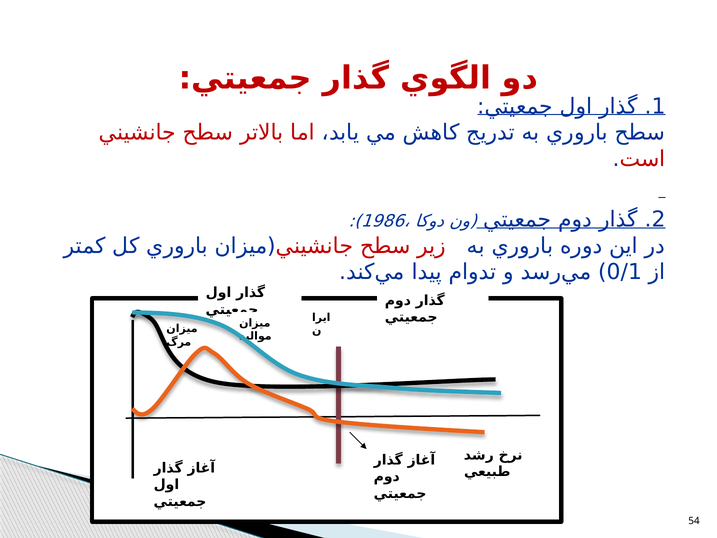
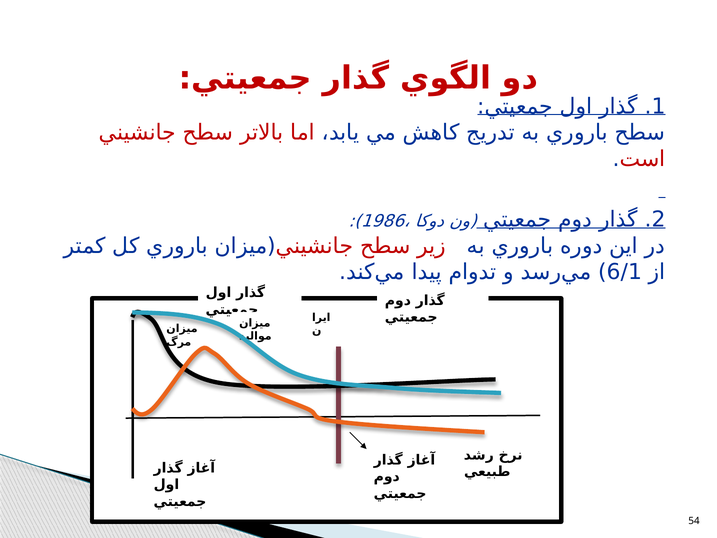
0/1: 0/1 -> 6/1 (624, 272)
